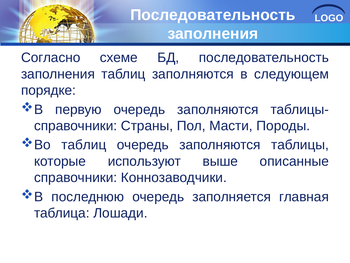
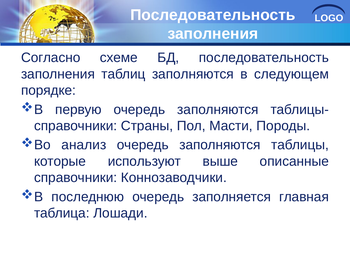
таблиц: таблиц -> анализ (84, 145)
